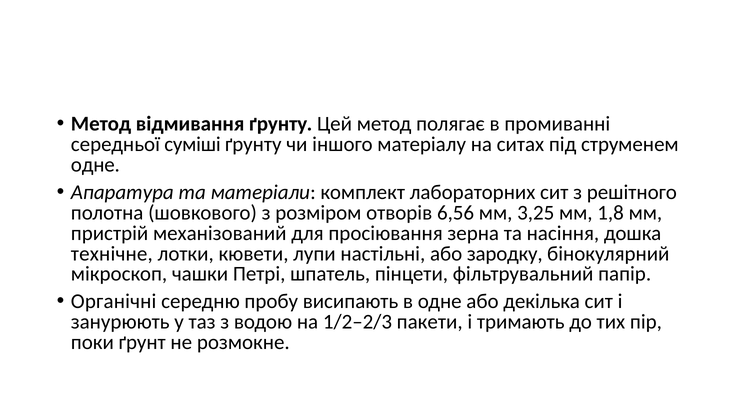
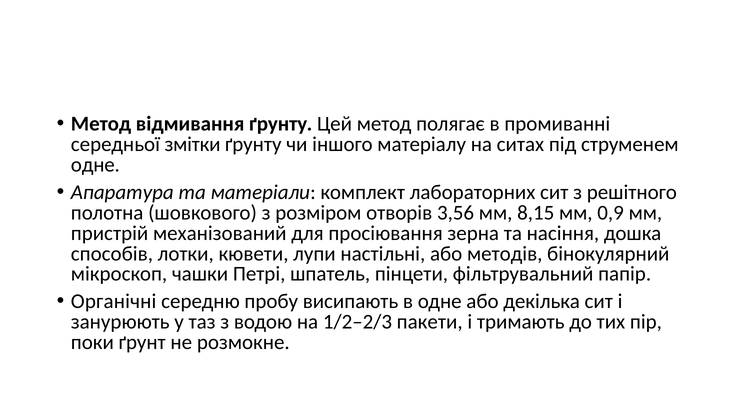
суміші: суміші -> змітки (193, 144)
6,56: 6,56 -> 3,56 (456, 213)
3,25: 3,25 -> 8,15 (536, 213)
1,8: 1,8 -> 0,9 (611, 213)
технічне: технічне -> способів (112, 253)
зародку: зародку -> методів (505, 253)
